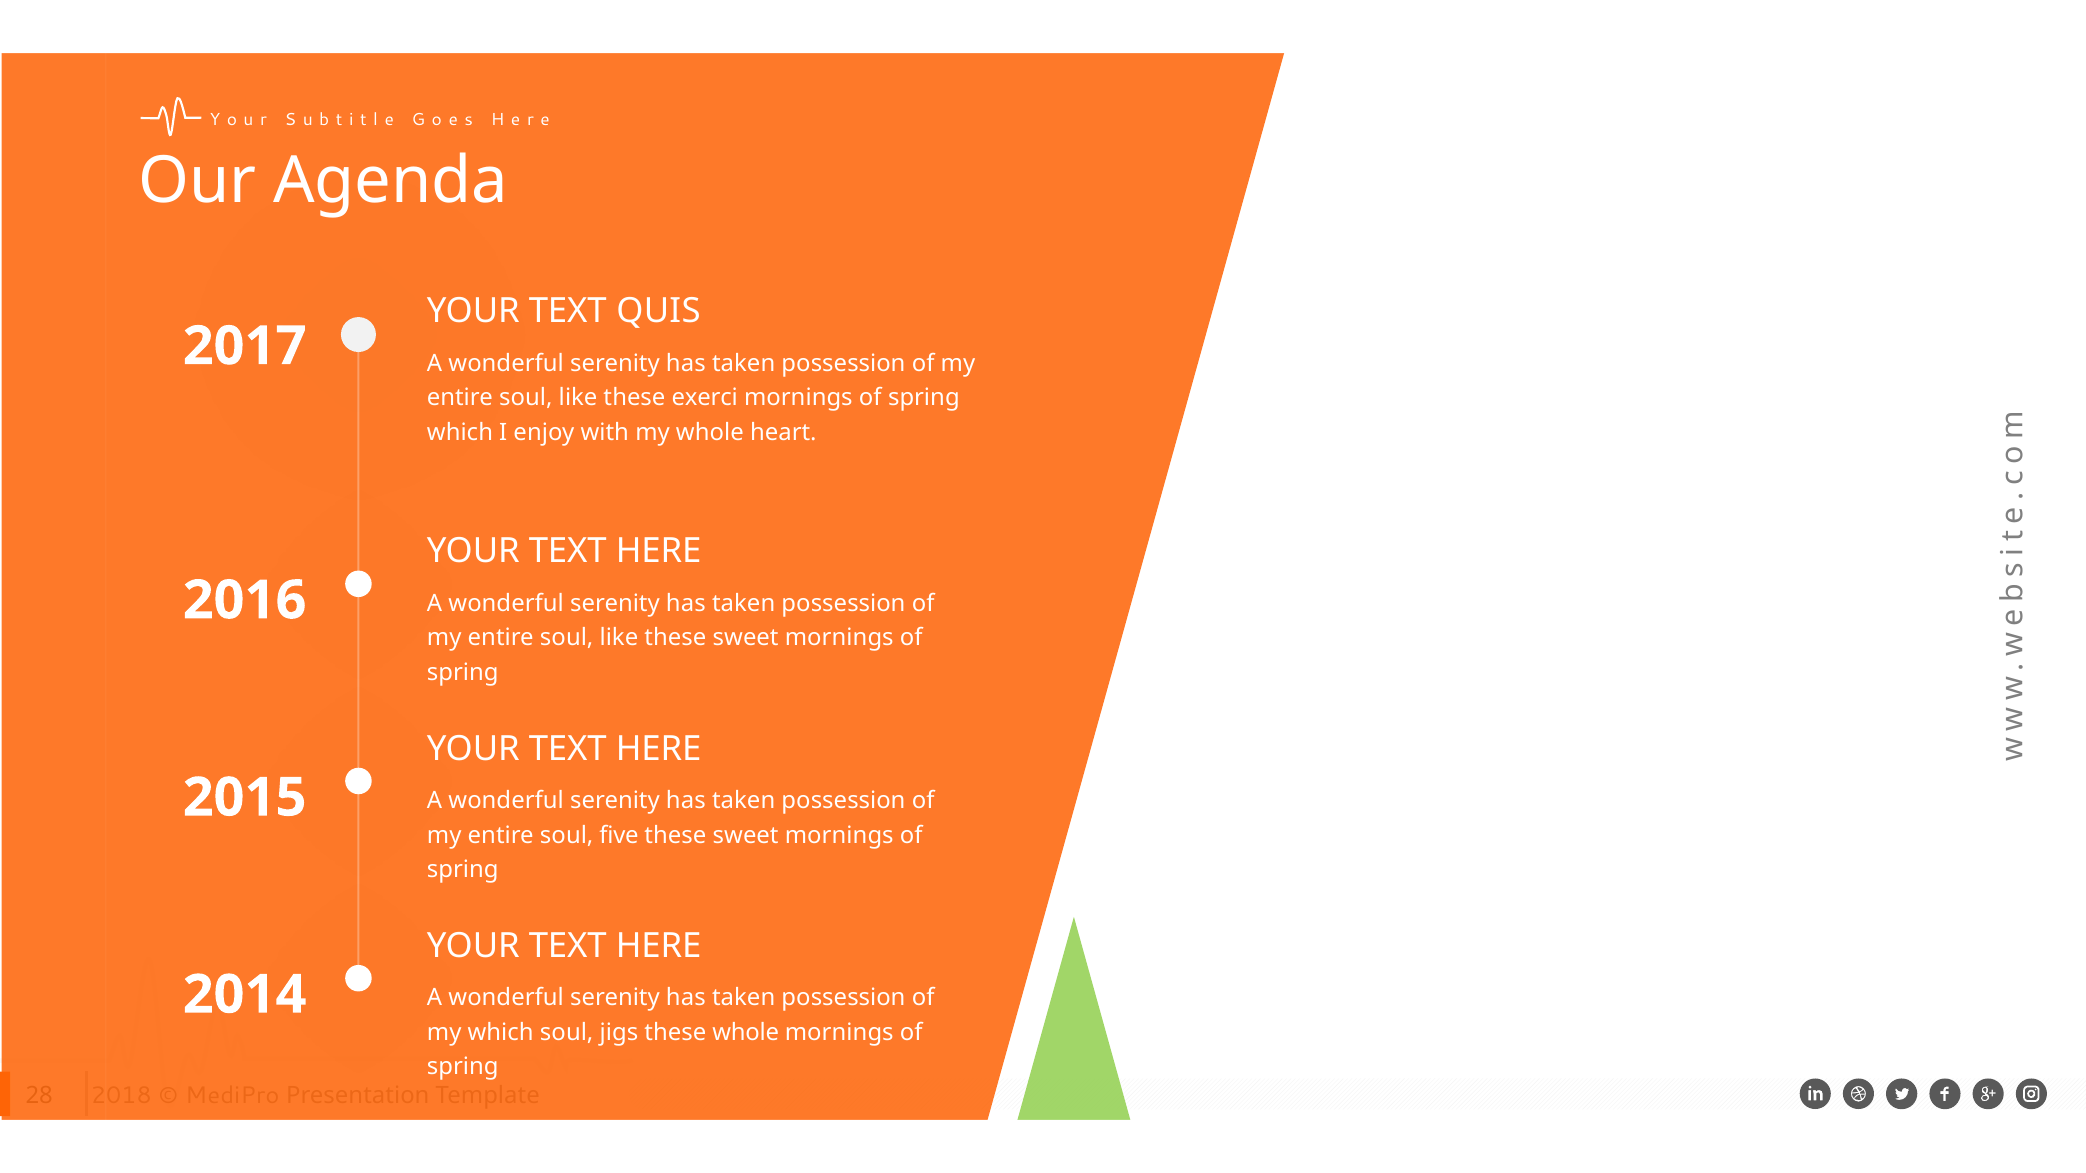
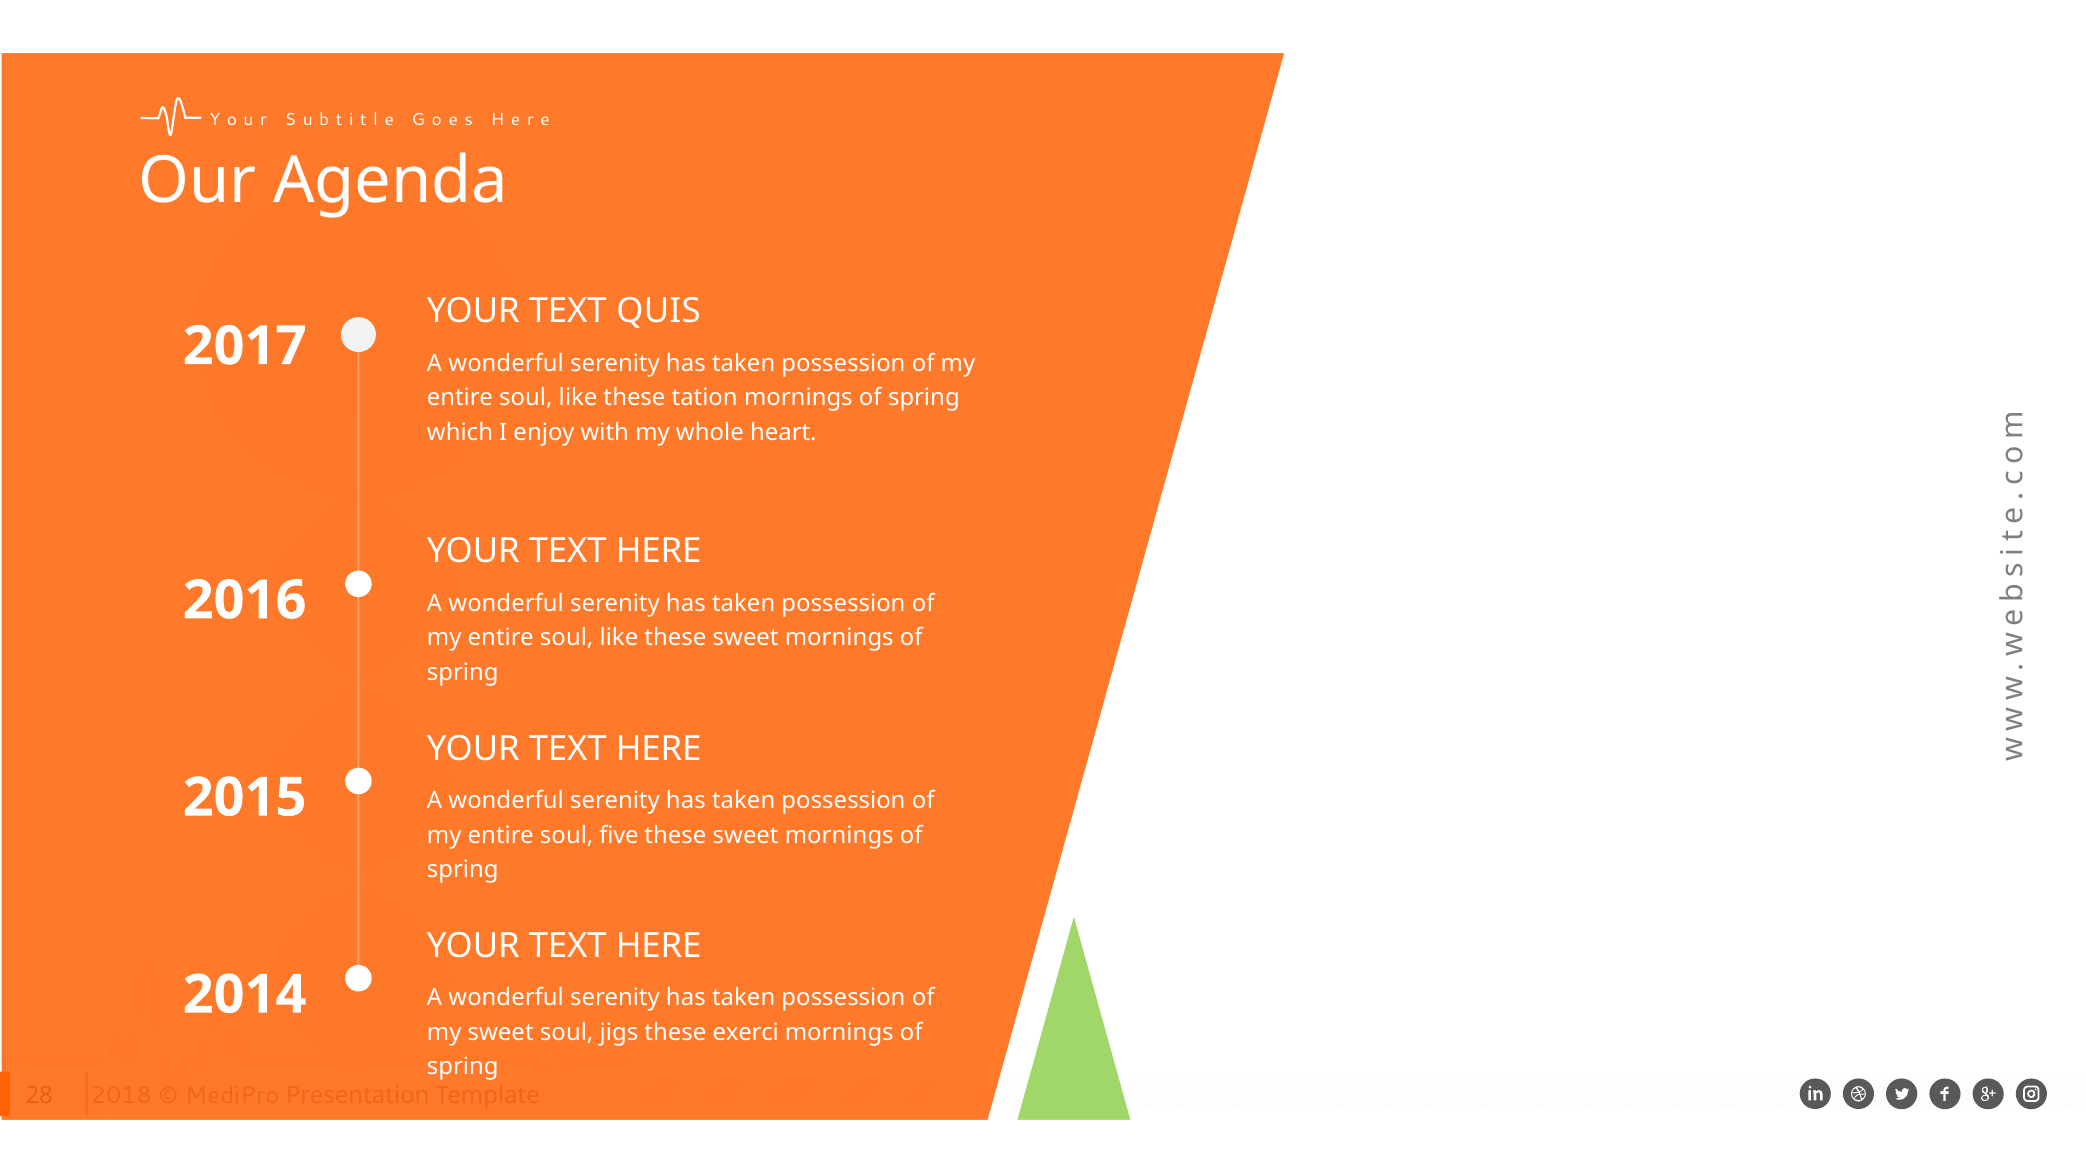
exerci: exerci -> tation (705, 398)
my which: which -> sweet (501, 1033)
these whole: whole -> exerci (746, 1033)
